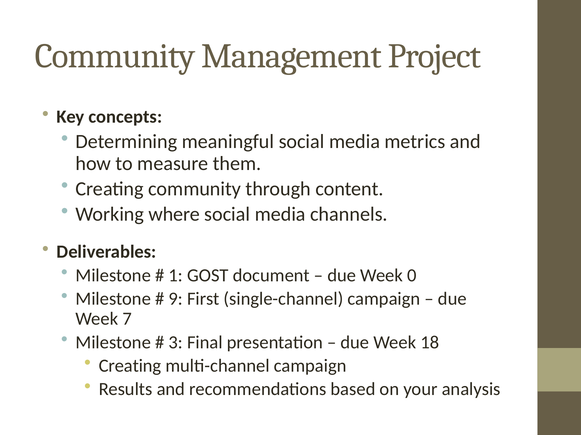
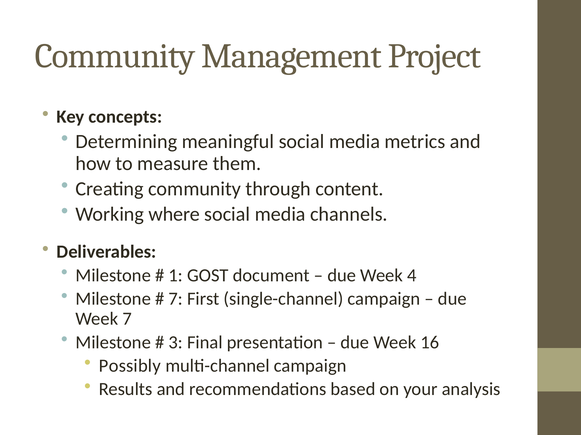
0: 0 -> 4 (412, 276)
9: 9 -> 7 (176, 299)
18: 18 -> 16 (430, 343)
Creating: Creating -> Possibly (130, 366)
